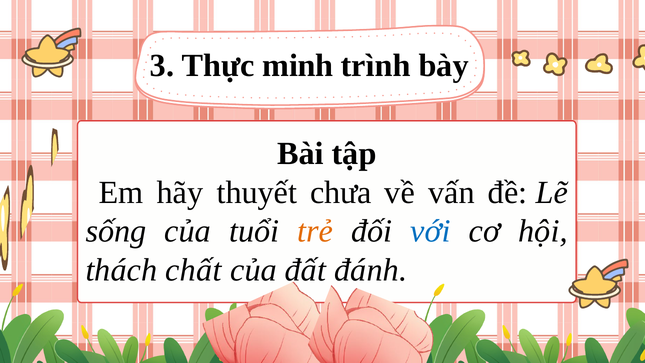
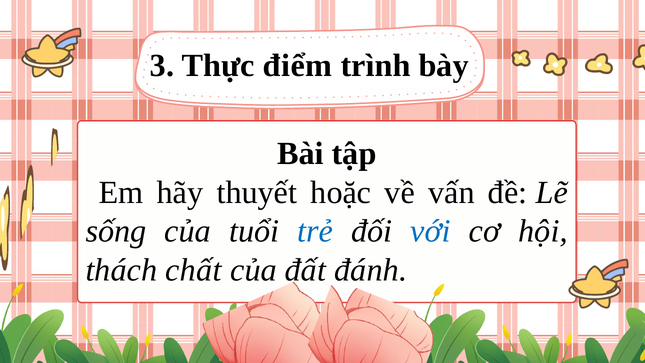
minh: minh -> điểm (297, 65)
chưa: chưa -> hoặc (341, 192)
trẻ colour: orange -> blue (315, 231)
